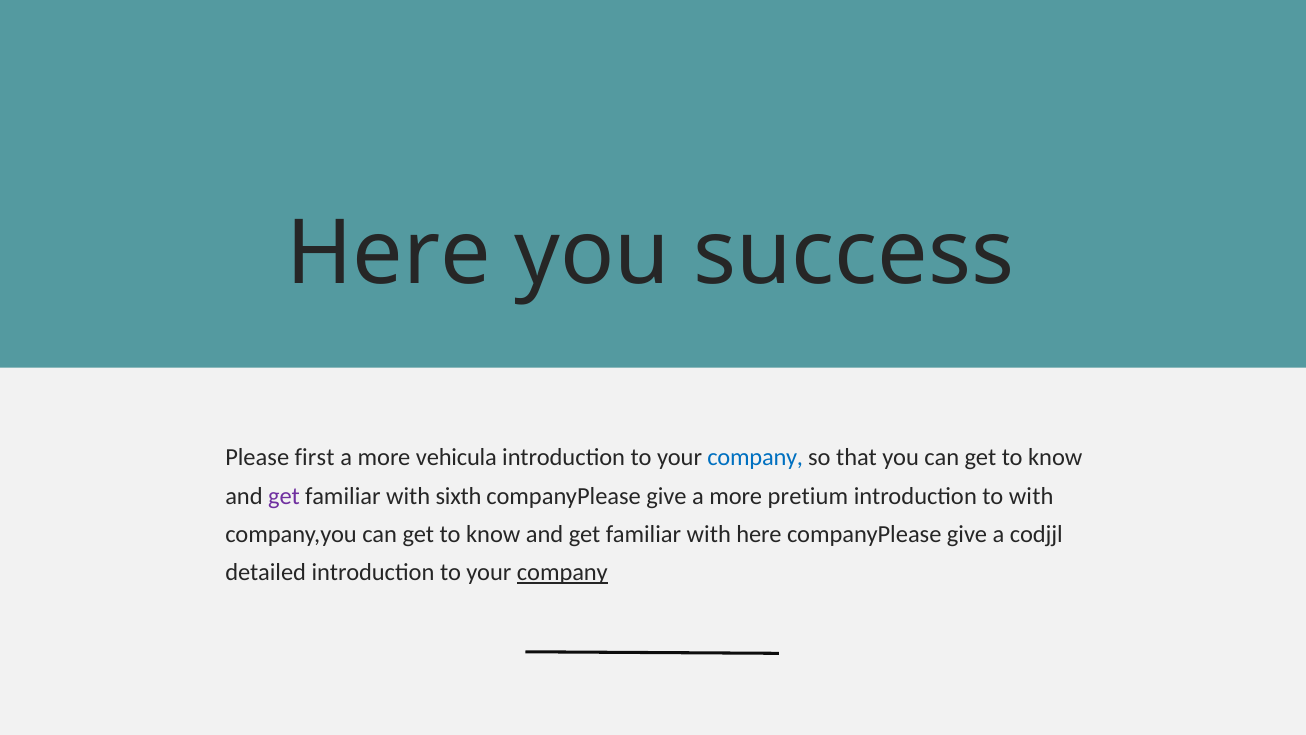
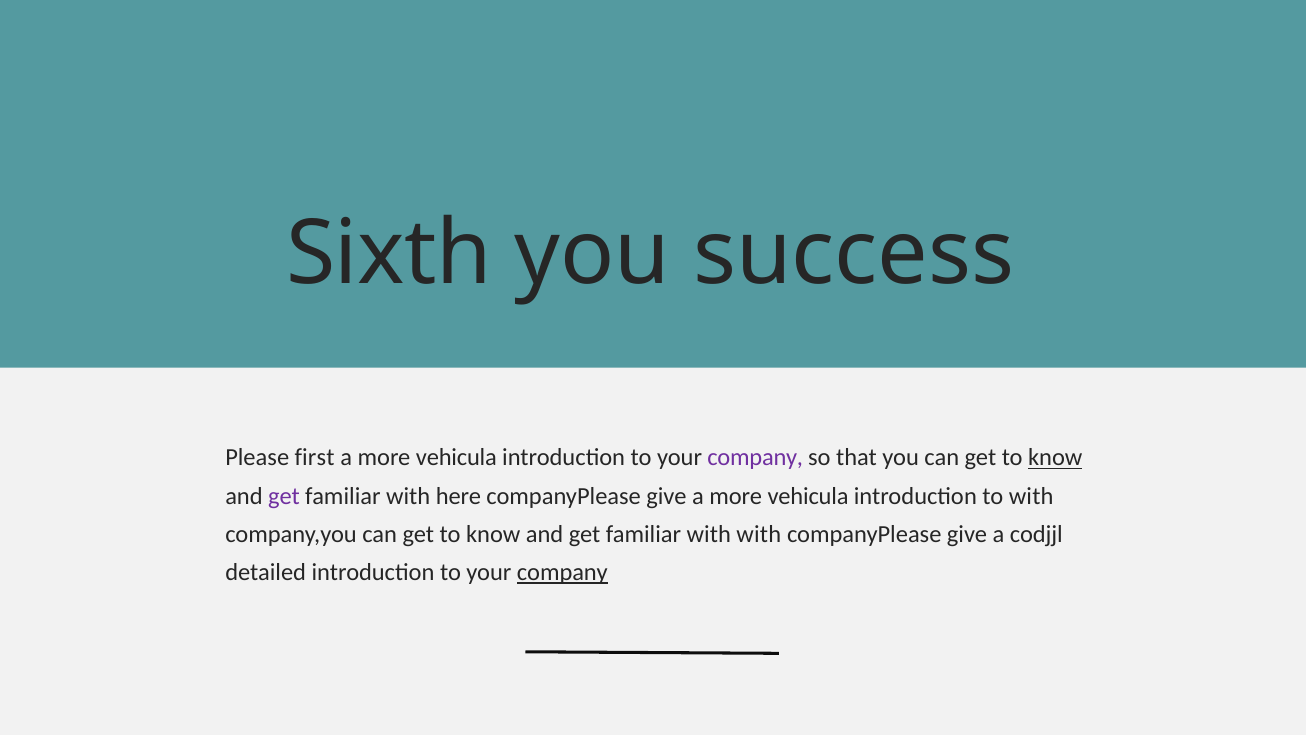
Here: Here -> Sixth (389, 254)
company colour: blue -> purple (755, 457)
know underline: none -> present (1055, 457)
sixth: sixth -> here (458, 496)
give a more pretium: pretium -> vehicula (808, 496)
with here: here -> with (759, 534)
